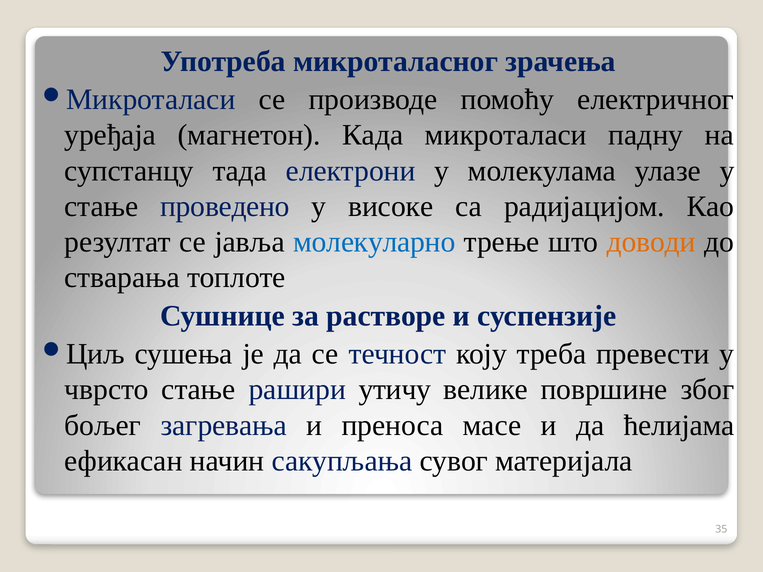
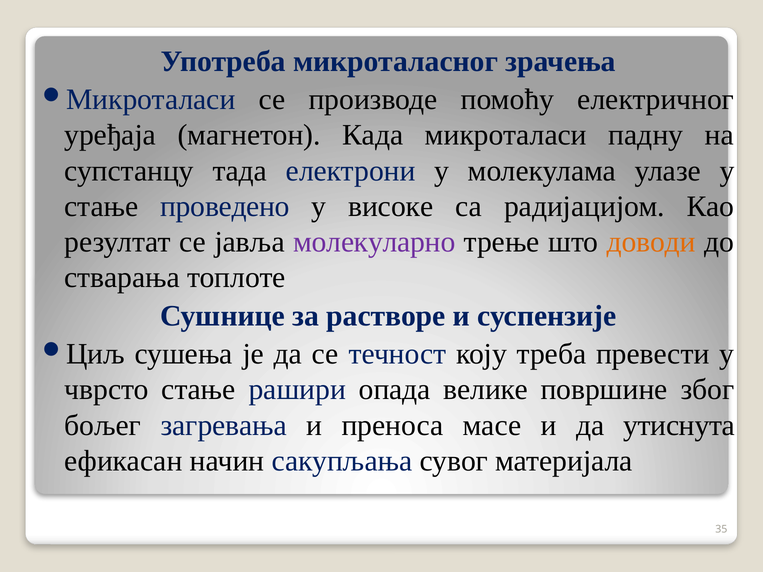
молекуларно colour: blue -> purple (374, 242)
утичу: утичу -> опада (395, 390)
ћелијама: ћелијама -> утиснута (679, 425)
